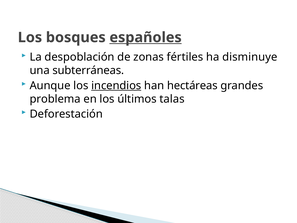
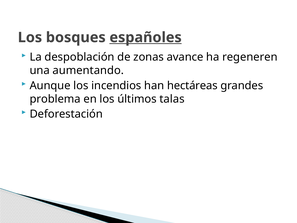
fértiles: fértiles -> avance (185, 57)
disminuye: disminuye -> regeneren (250, 57)
subterráneas: subterráneas -> aumentando (88, 70)
incendios underline: present -> none (116, 85)
